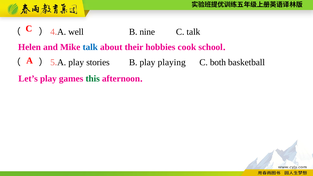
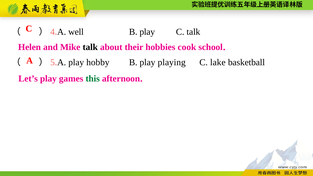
nine: nine -> play (147, 32)
talk colour: blue -> black (90, 47)
stories: stories -> hobby (98, 62)
both: both -> lake (218, 62)
